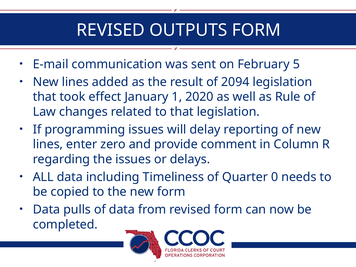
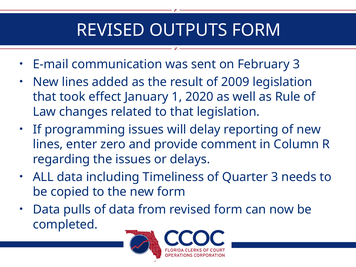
February 5: 5 -> 3 (296, 64)
2094: 2094 -> 2009 (235, 82)
Quarter 0: 0 -> 3 (275, 177)
